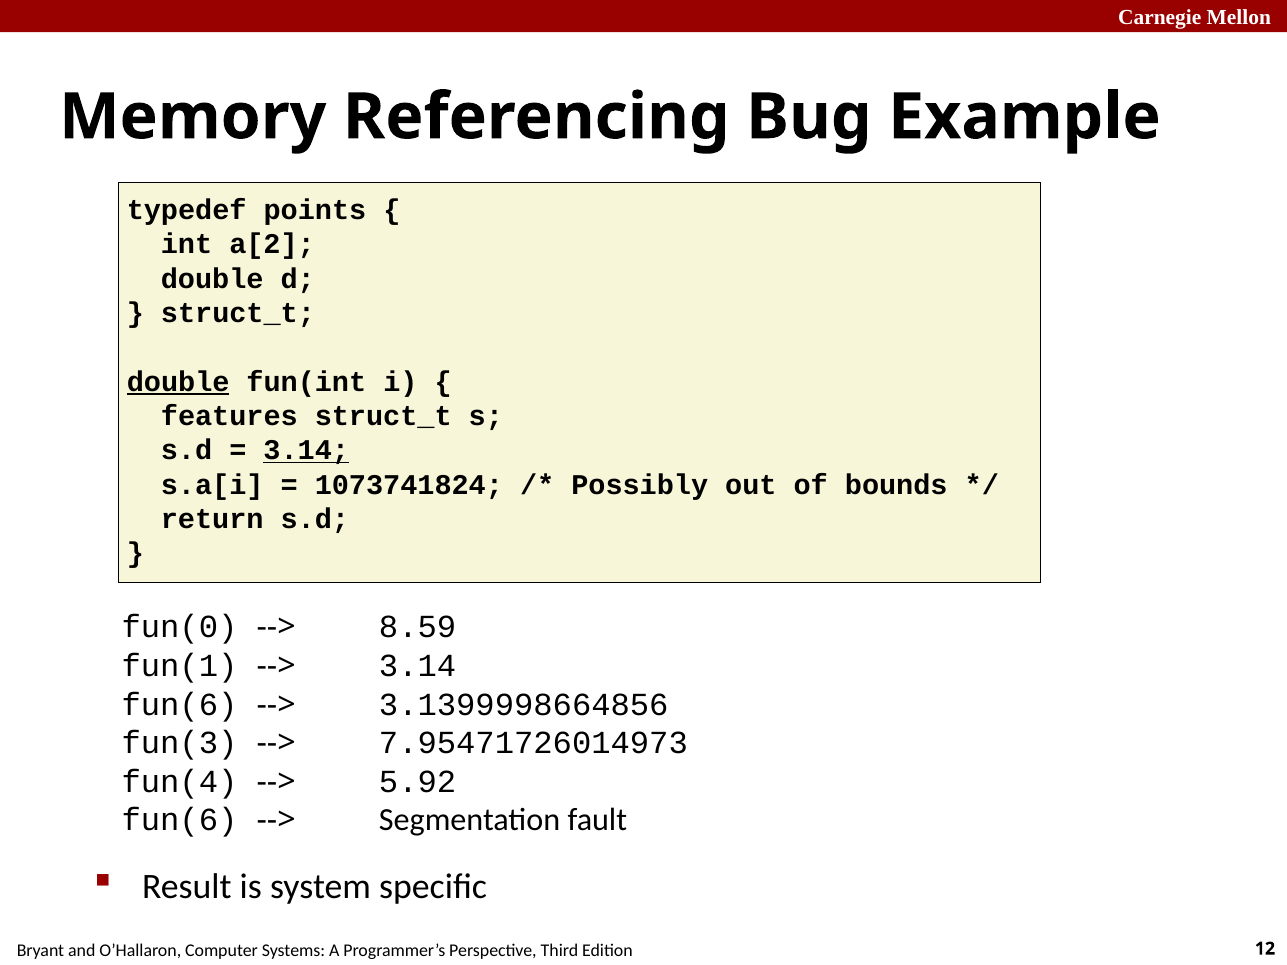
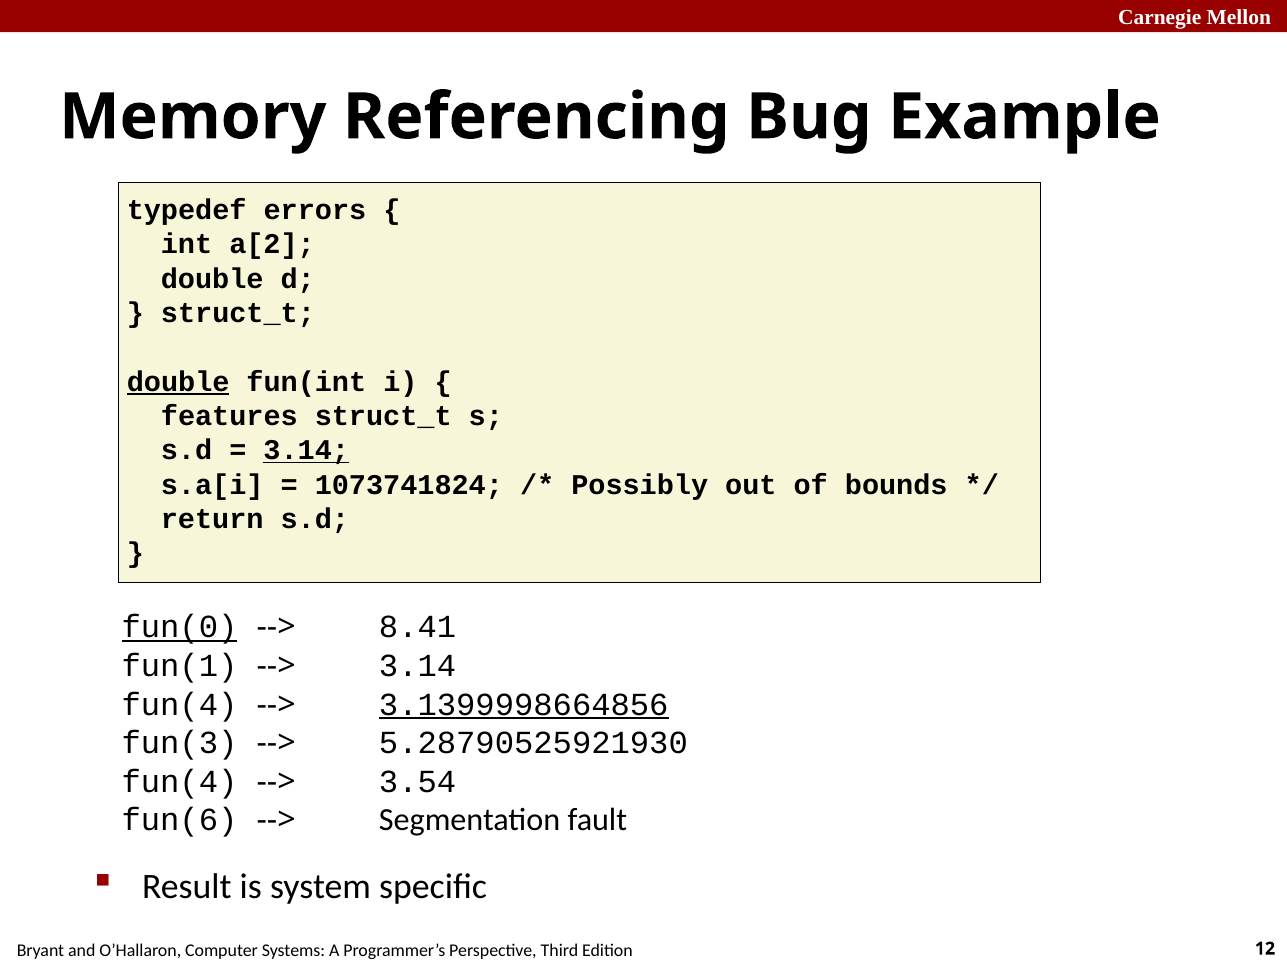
points: points -> errors (315, 210)
fun(0 underline: none -> present (179, 627)
8.59: 8.59 -> 8.41 (418, 627)
fun(6: fun(6 -> fun(4 (179, 705)
3.1399998664856 underline: none -> present (524, 705)
7.95471726014973: 7.95471726014973 -> 5.28790525921930 (533, 743)
5.92: 5.92 -> 3.54 (418, 782)
